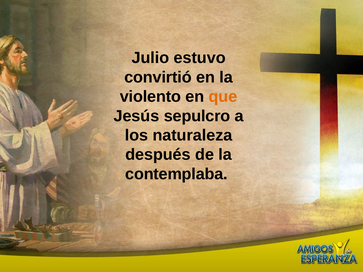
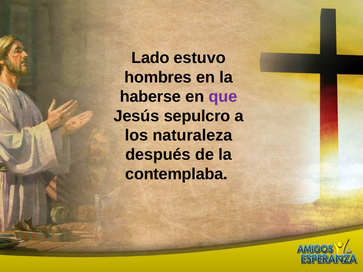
Julio: Julio -> Lado (150, 58)
convirtió: convirtió -> hombres (158, 77)
violento: violento -> haberse (150, 97)
que colour: orange -> purple (223, 97)
